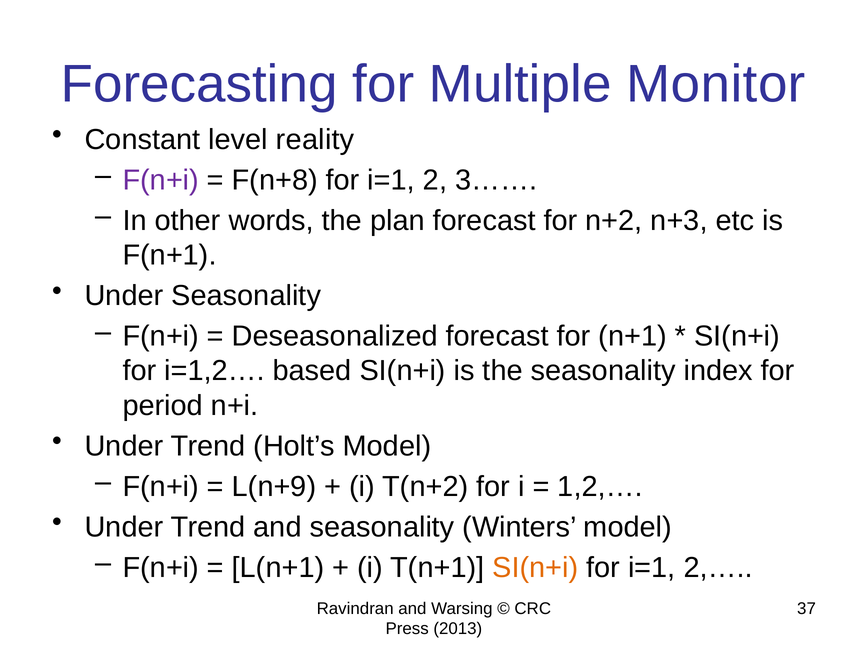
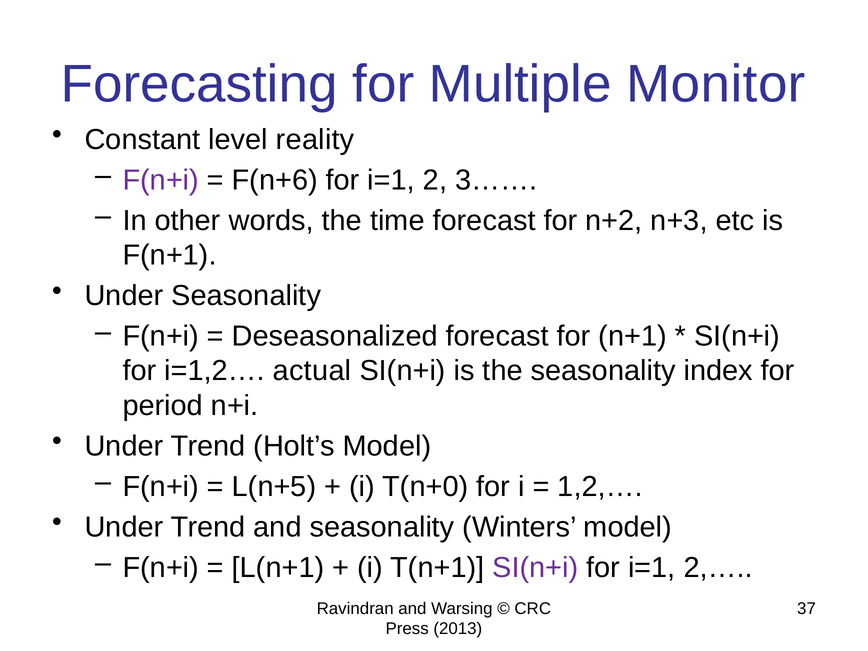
F(n+8: F(n+8 -> F(n+6 (275, 180)
plan: plan -> time (397, 220)
based: based -> actual (312, 371)
L(n+9: L(n+9 -> L(n+5 (274, 487)
T(n+2: T(n+2 -> T(n+0 (425, 487)
SI(n+i colour: orange -> purple (535, 568)
